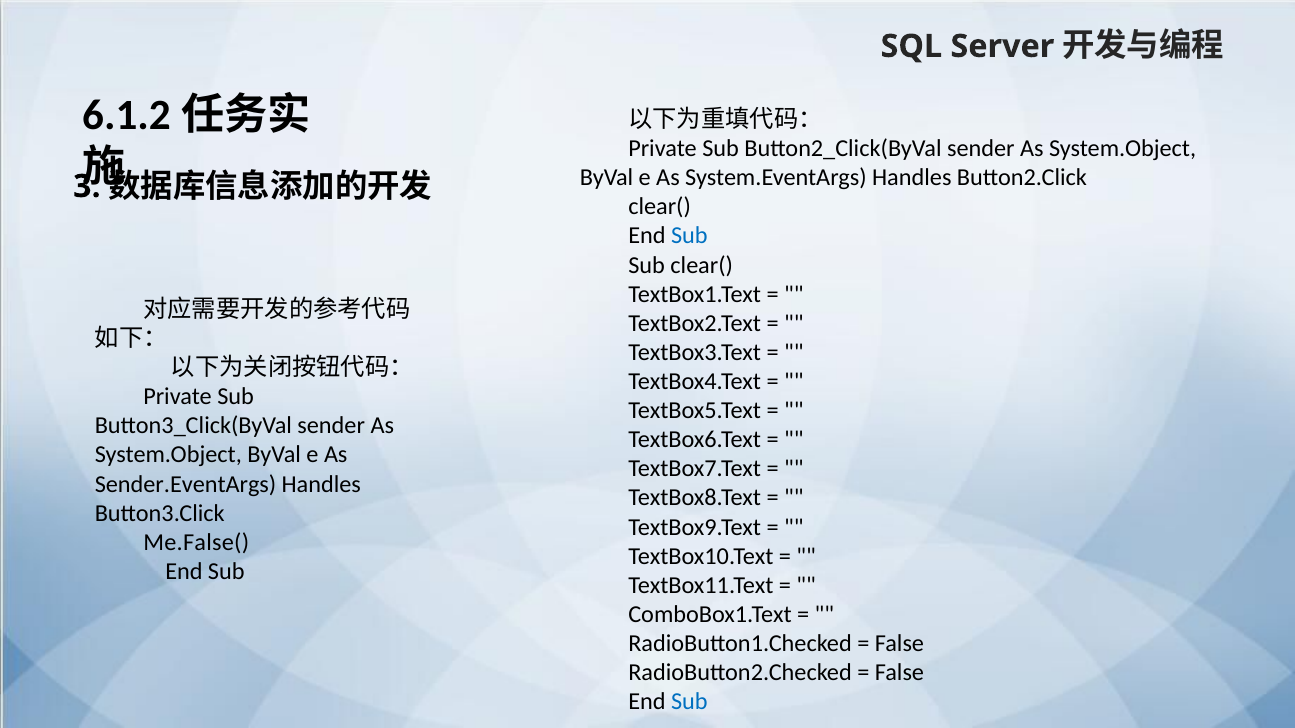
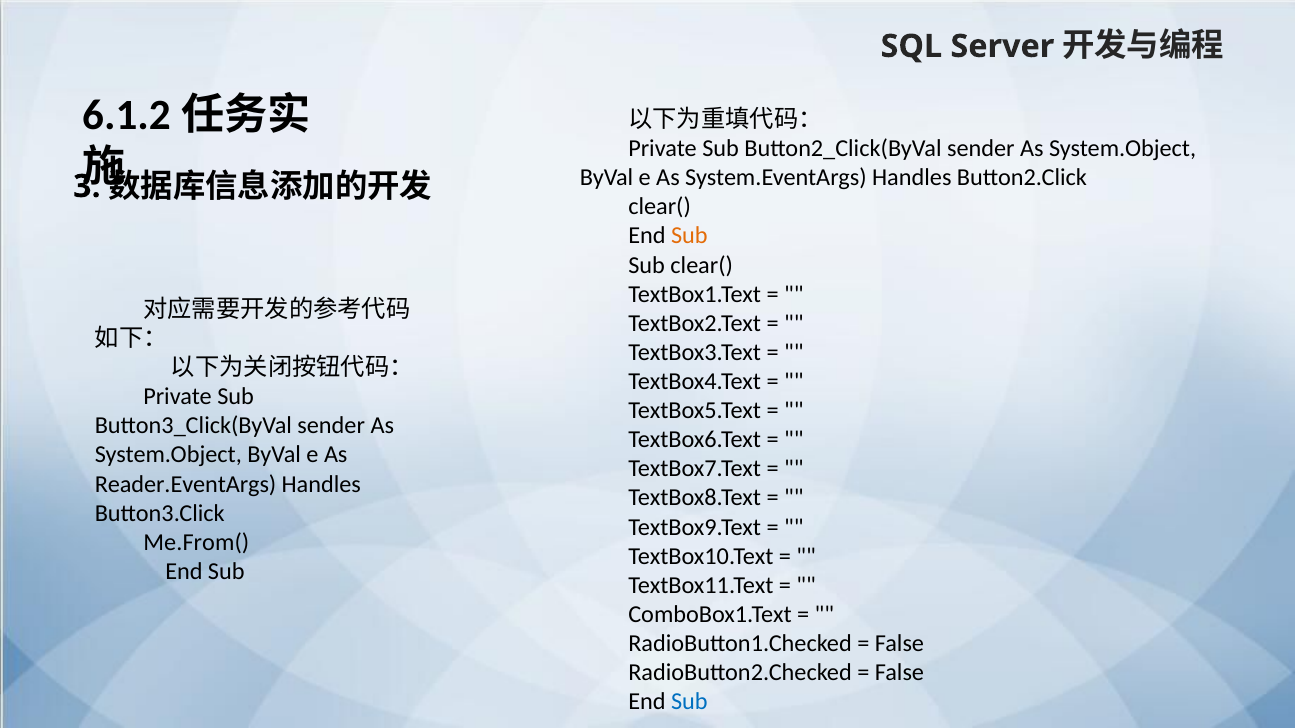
Sub colour: blue -> orange (689, 236)
Sender.EventArgs: Sender.EventArgs -> Reader.EventArgs (186, 484)
Me.False(: Me.False( -> Me.From( (196, 543)
